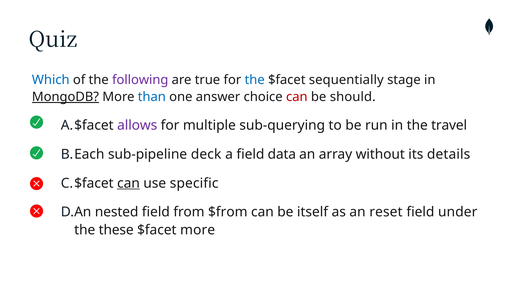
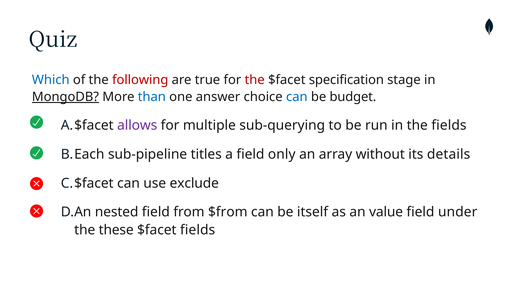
following colour: purple -> red (140, 80)
the colour: blue -> red (255, 80)
sequentially: sequentially -> specification (346, 80)
can colour: red -> blue (297, 97)
should: should -> budget (353, 97)
the travel: travel -> fields (449, 126)
deck: deck -> titles (206, 155)
data: data -> only (282, 155)
can underline: present -> none (128, 184)
specific: specific -> exclude (194, 184)
reset: reset -> value (386, 212)
$facet more: more -> fields (198, 231)
